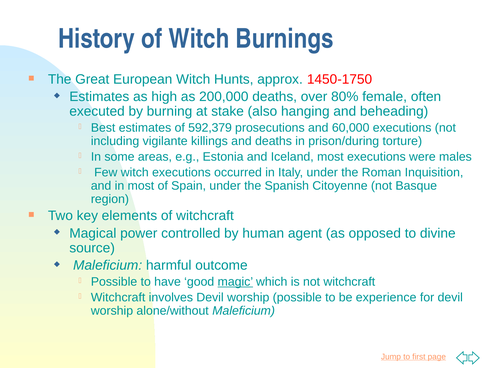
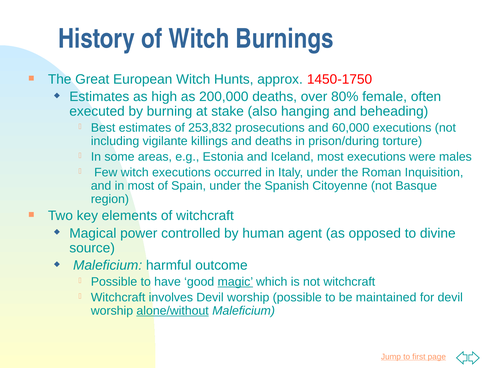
592,379: 592,379 -> 253,832 (210, 128)
experience: experience -> maintained (386, 298)
alone/without underline: none -> present (173, 311)
